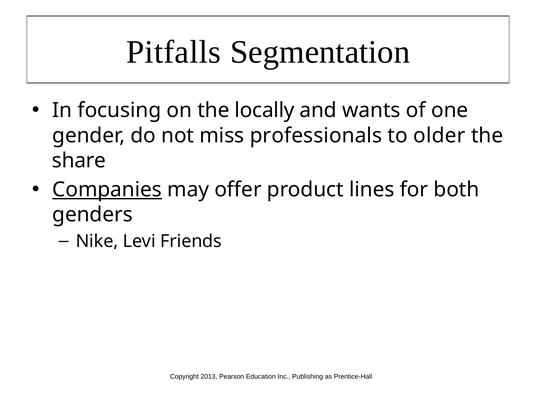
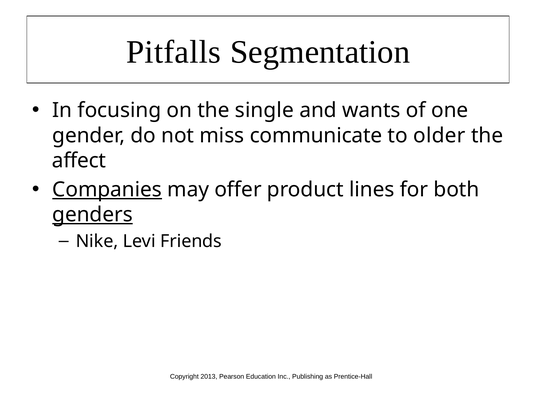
locally: locally -> single (264, 110)
professionals: professionals -> communicate (316, 135)
share: share -> affect (79, 161)
genders underline: none -> present (93, 215)
